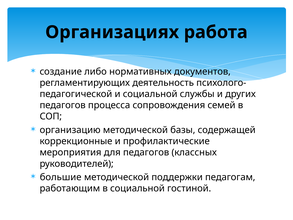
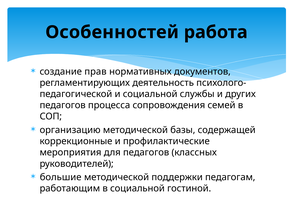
Организациях: Организациях -> Особенностей (112, 32)
либо: либо -> прав (95, 71)
